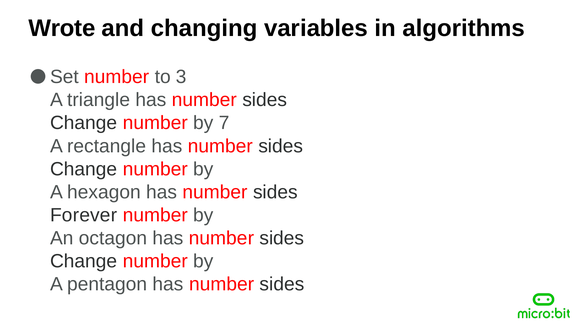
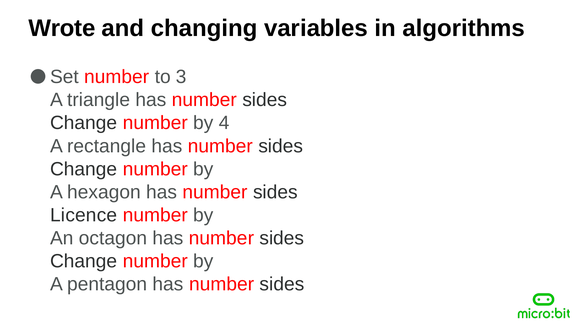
7: 7 -> 4 (224, 123)
Forever: Forever -> Licence (84, 215)
